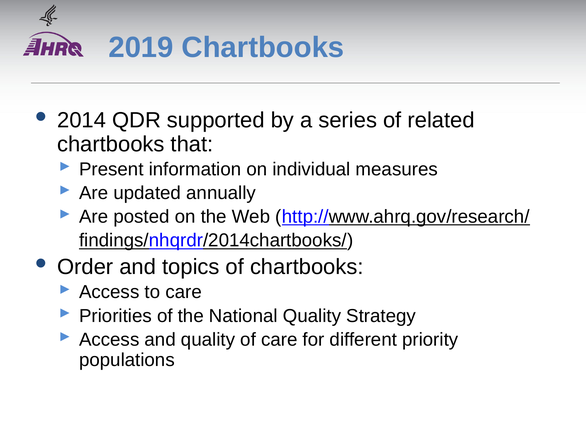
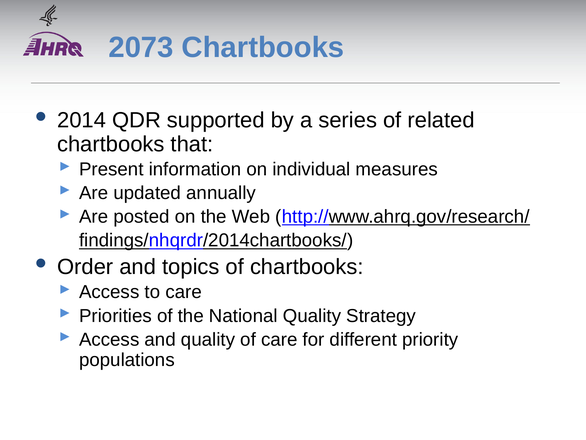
2019: 2019 -> 2073 (141, 47)
